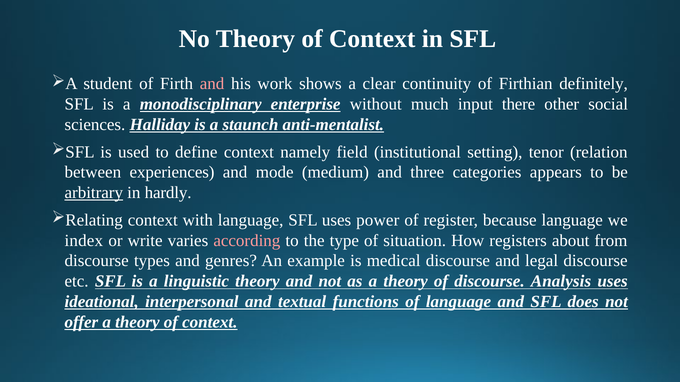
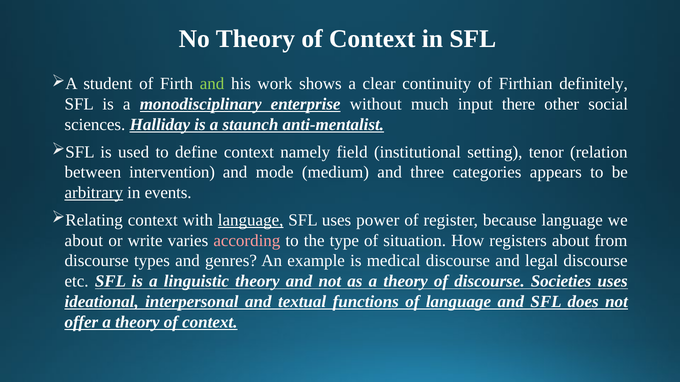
and colour: pink -> light green (212, 84)
experiences: experiences -> intervention (172, 173)
hardly: hardly -> events (168, 193)
language underline: none -> present (251, 220)
index: index -> about (84, 241)
Analysis: Analysis -> Societies (561, 282)
